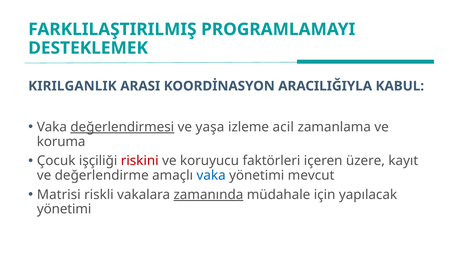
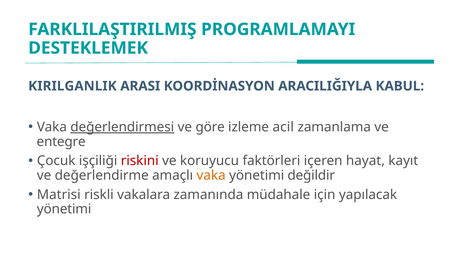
yaşa: yaşa -> göre (210, 127)
koruma: koruma -> entegre (61, 142)
üzere: üzere -> hayat (365, 161)
vaka colour: blue -> orange (211, 176)
mevcut: mevcut -> değildir (311, 176)
zamanında underline: present -> none (208, 195)
